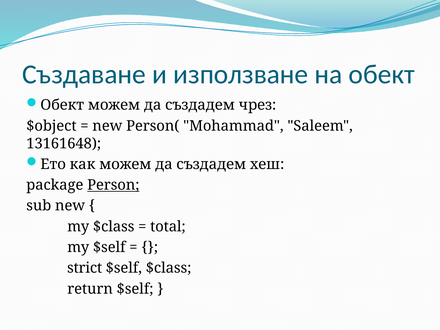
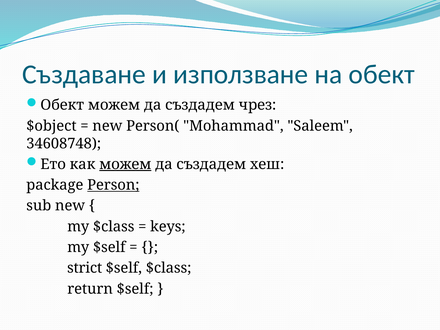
13161648: 13161648 -> 34608748 (64, 143)
можем underline: none -> present (125, 164)
total: total -> keys (168, 227)
